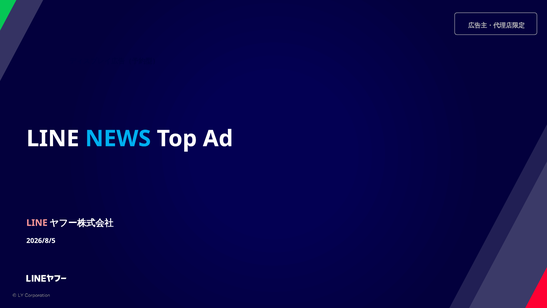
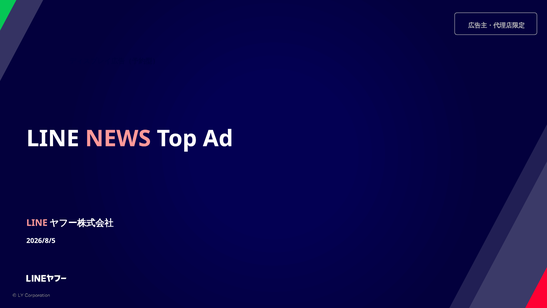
NEWS colour: light blue -> pink (118, 139)
